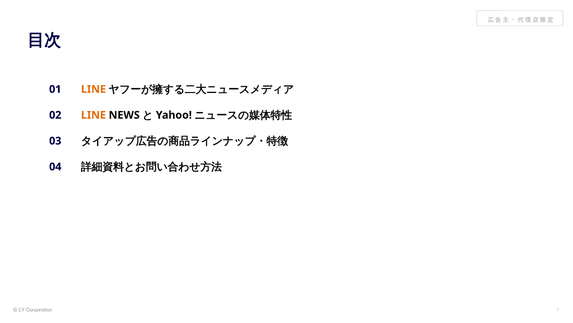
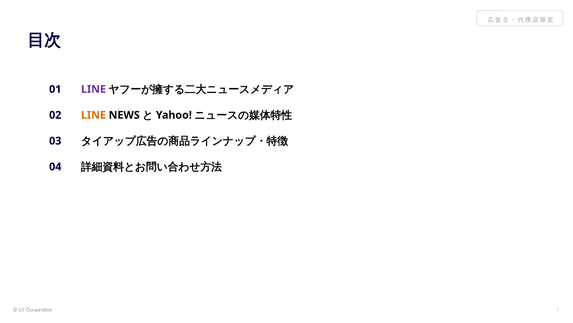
LINE colour: orange -> purple (93, 89)
